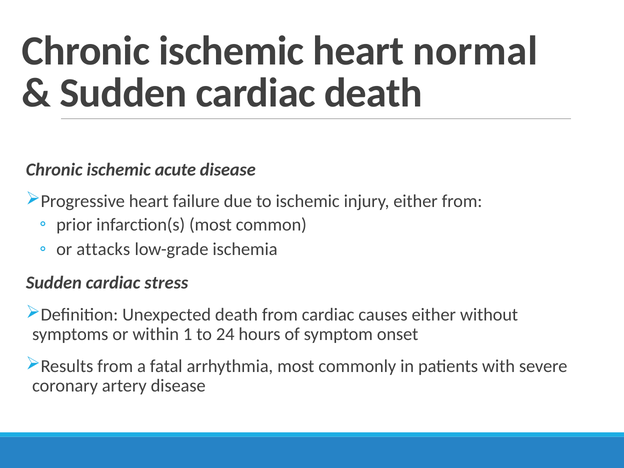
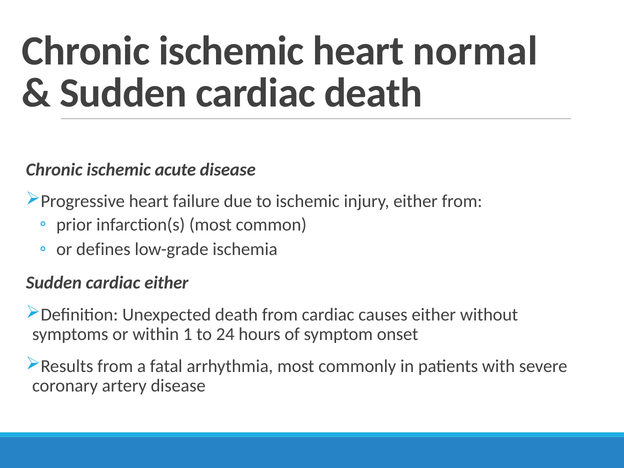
attacks: attacks -> defines (103, 249)
cardiac stress: stress -> either (166, 283)
